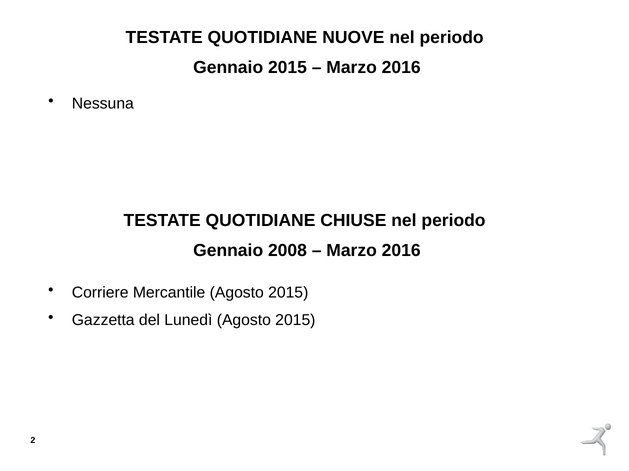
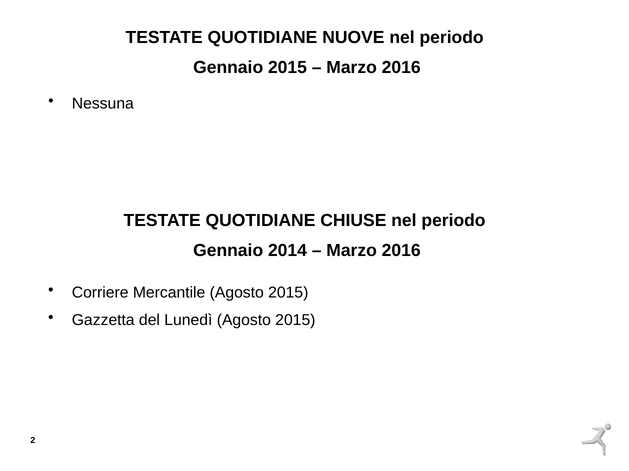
2008: 2008 -> 2014 (287, 251)
